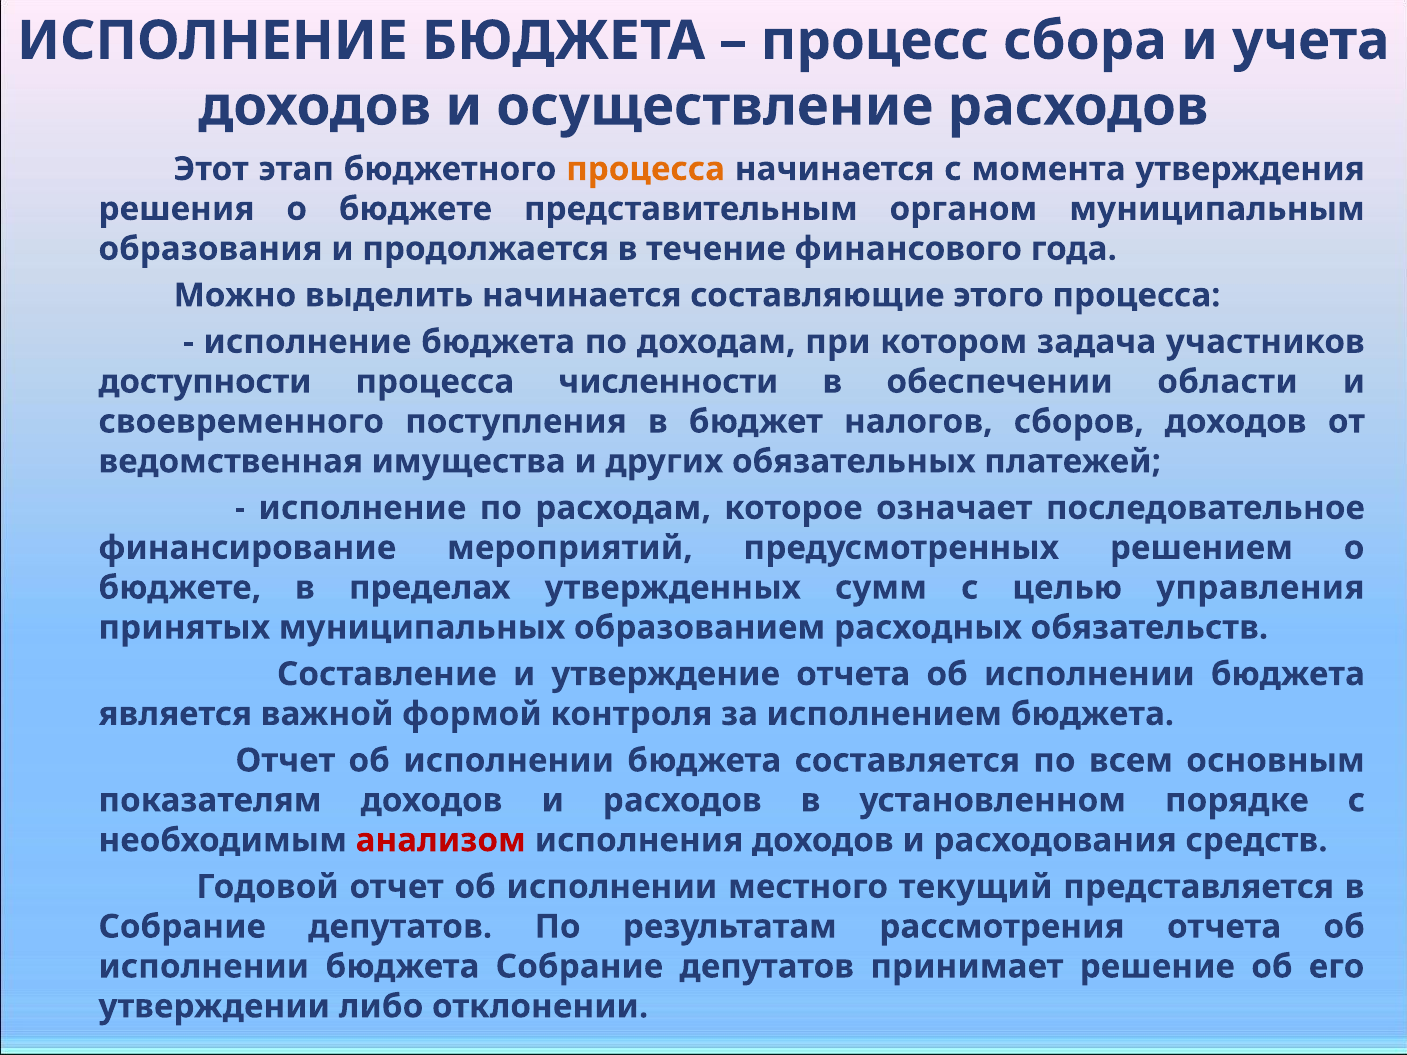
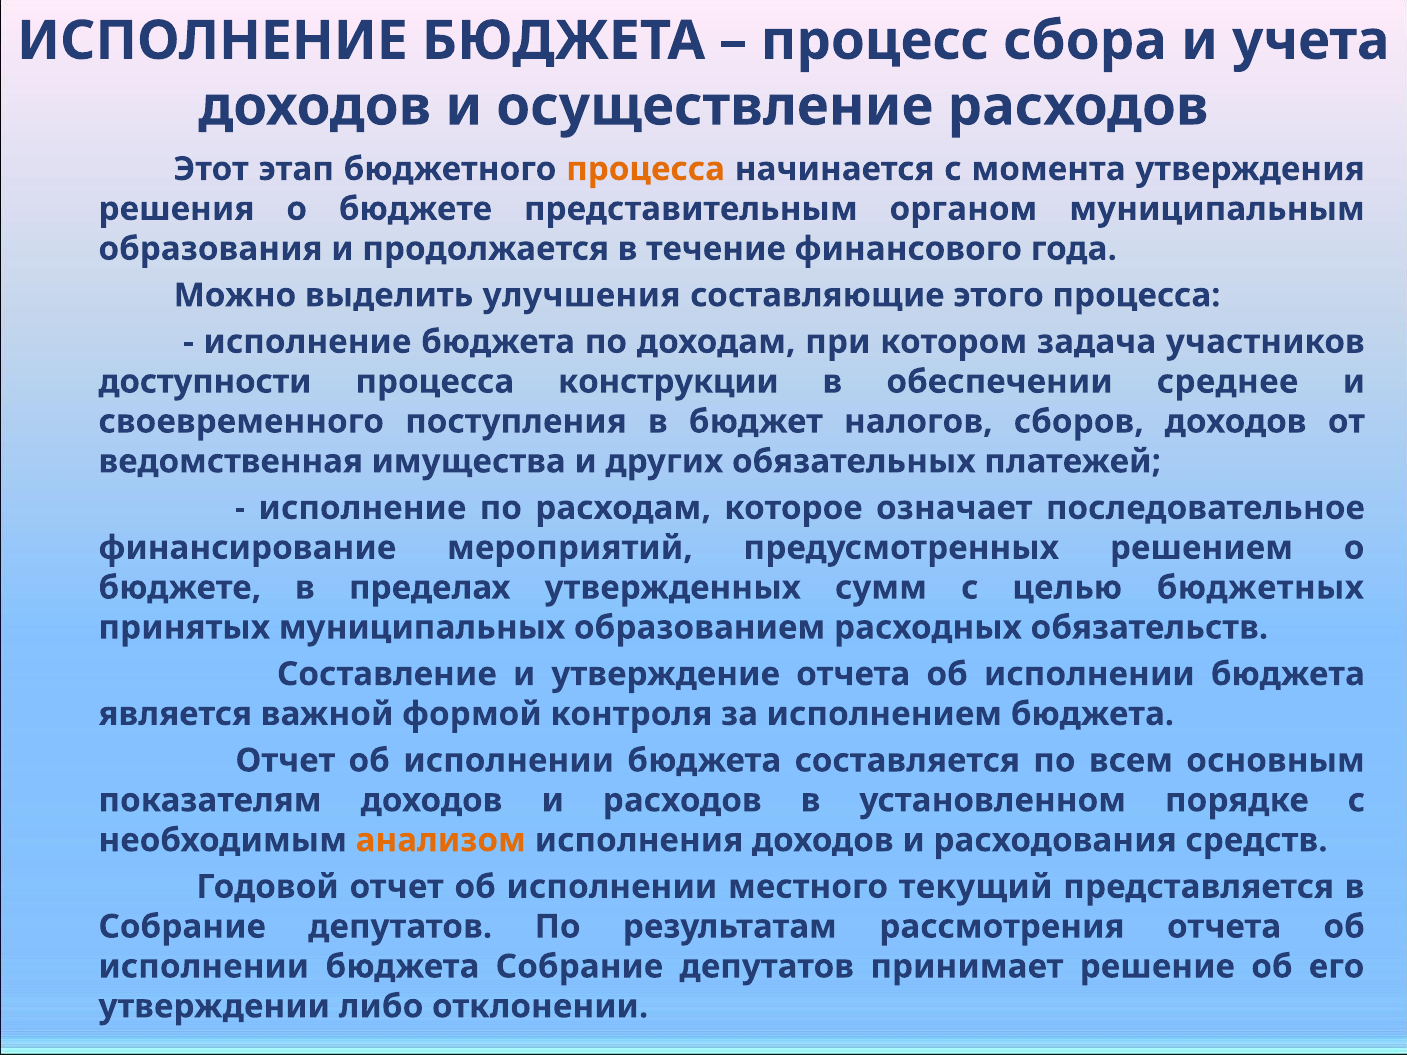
выделить начинается: начинается -> улучшения (582, 295)
численности: численности -> конструкции (668, 382)
области: области -> среднее (1228, 382)
управления: управления -> бюджетных (1260, 588)
анализом colour: red -> orange (441, 840)
